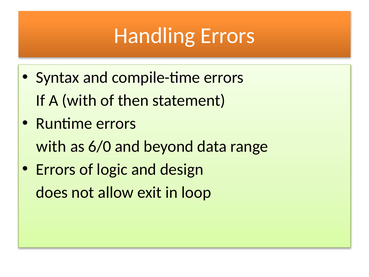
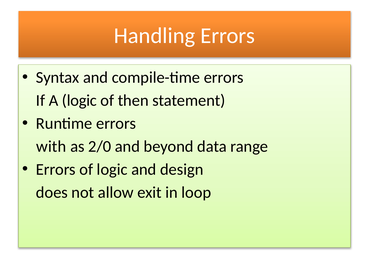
A with: with -> logic (79, 100)
6/0: 6/0 -> 2/0 (100, 146)
